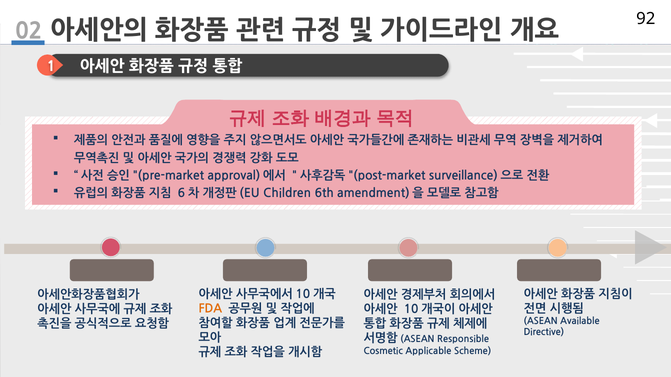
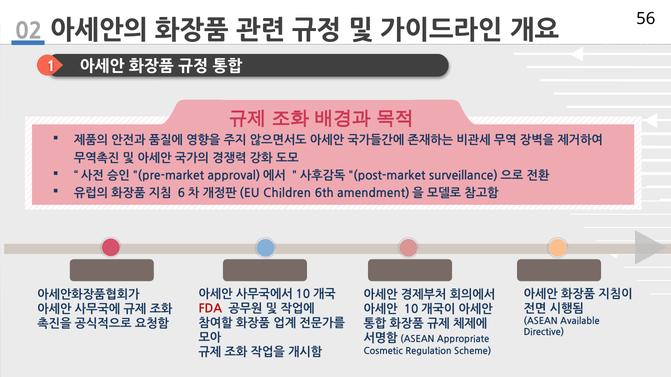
92: 92 -> 56 (646, 19)
FDA colour: orange -> red (210, 309)
Responsible: Responsible -> Appropriate (463, 340)
Applicable: Applicable -> Regulation (428, 352)
